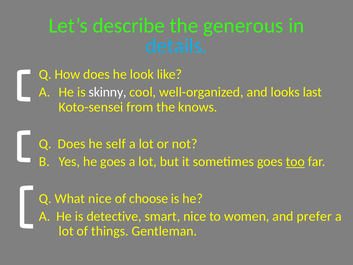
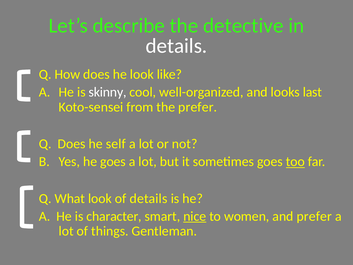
generous: generous -> detective (243, 26)
details colour: light blue -> white (177, 46)
the knows: knows -> prefer (198, 107)
What nice: nice -> look (100, 198)
of choose: choose -> details (149, 198)
detective: detective -> character (114, 216)
nice underline: none -> present (195, 216)
